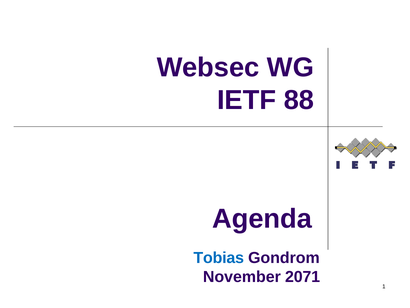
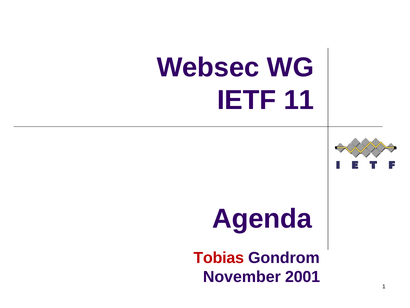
88: 88 -> 11 (299, 100)
Tobias colour: blue -> red (219, 257)
2071: 2071 -> 2001 (303, 276)
